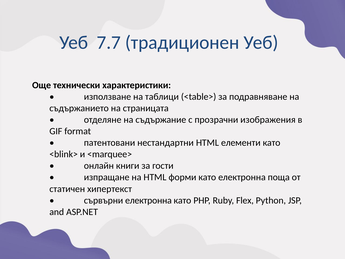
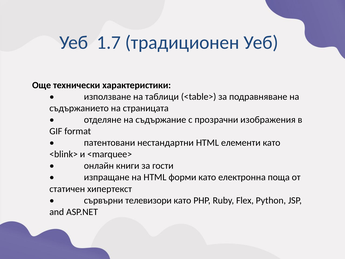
7.7: 7.7 -> 1.7 (109, 42)
сървърни електронна: електронна -> телевизори (148, 200)
